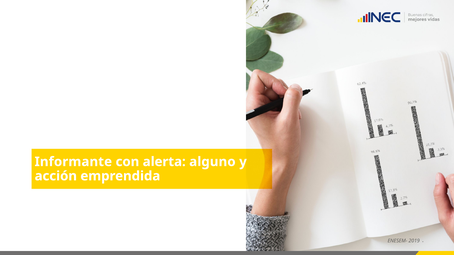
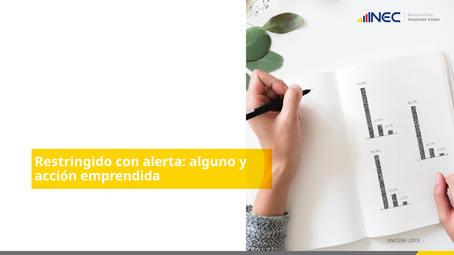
Informante: Informante -> Restringido (73, 162)
